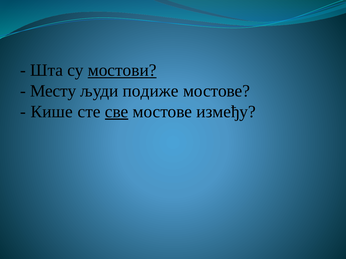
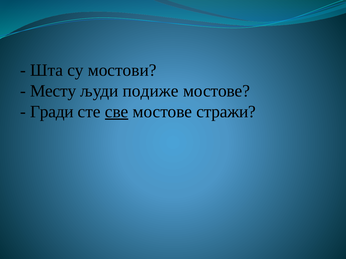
мостови underline: present -> none (122, 70)
Кише: Кише -> Гради (52, 112)
између: између -> стражи (226, 112)
